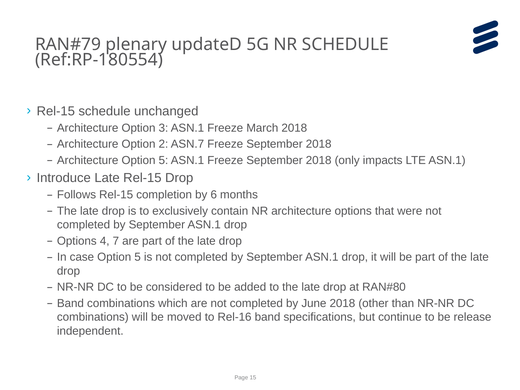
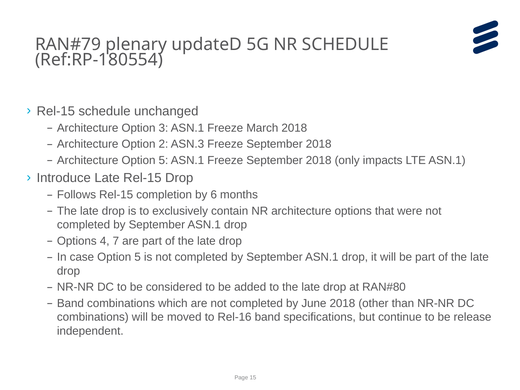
ASN.7: ASN.7 -> ASN.3 (187, 144)
